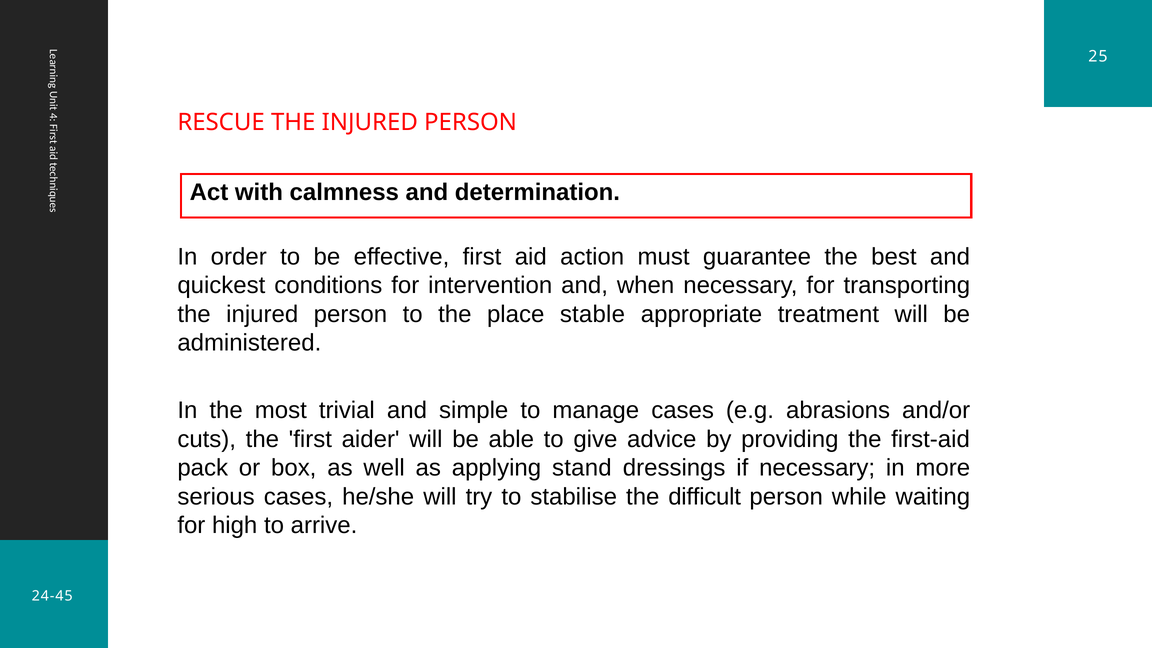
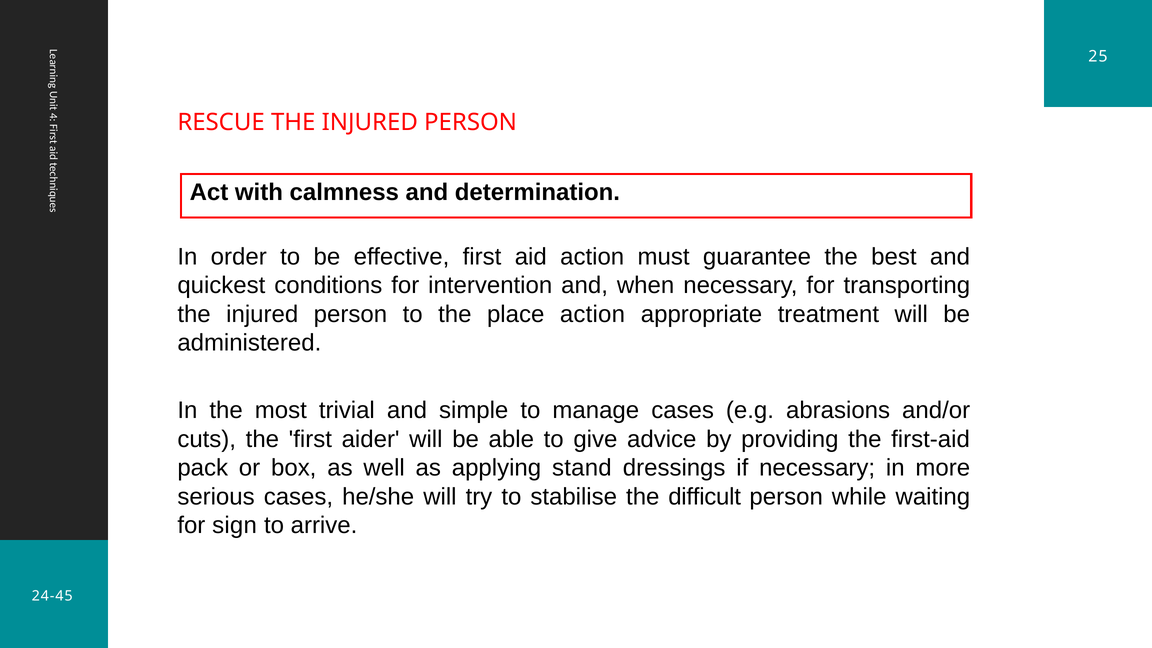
place stable: stable -> action (592, 314)
high: high -> sign (235, 525)
